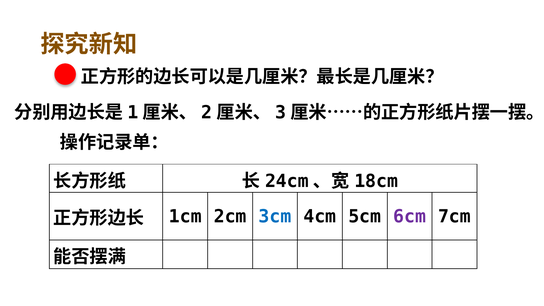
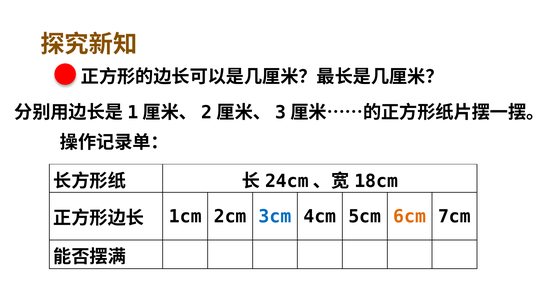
6cm colour: purple -> orange (410, 216)
